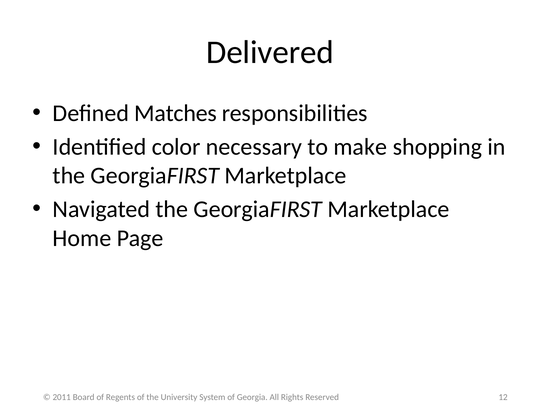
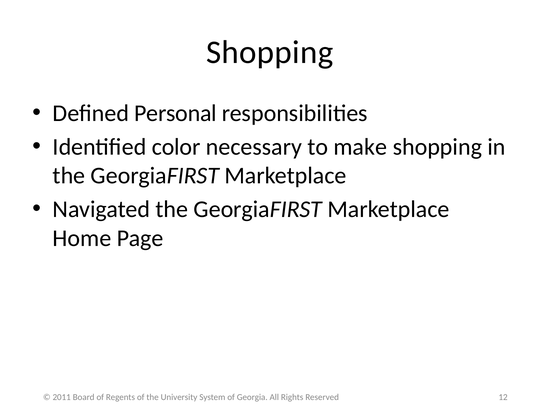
Delivered: Delivered -> Shopping (270, 52)
Matches: Matches -> Personal (175, 113)
